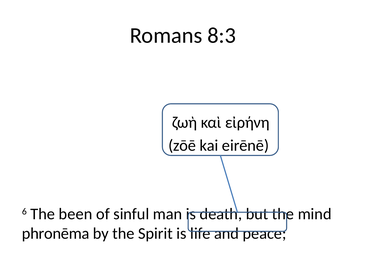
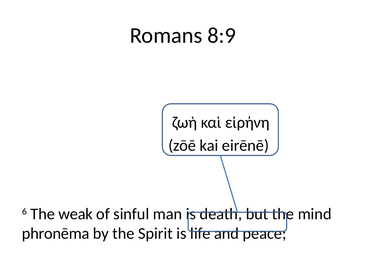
8:3: 8:3 -> 8:9 (222, 35)
been: been -> weak (76, 214)
